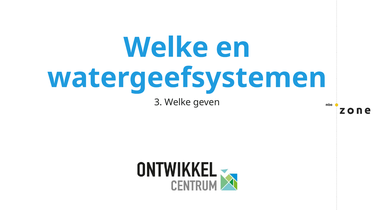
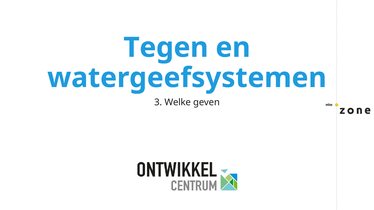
Welke: Welke -> Tegen (166, 48)
